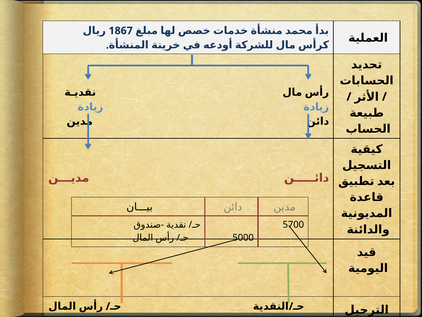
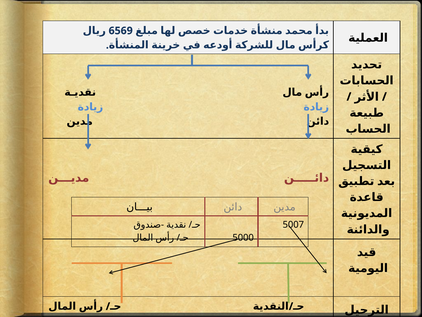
1867: 1867 -> 6569 (121, 31)
5700: 5700 -> 5007 (293, 225)
